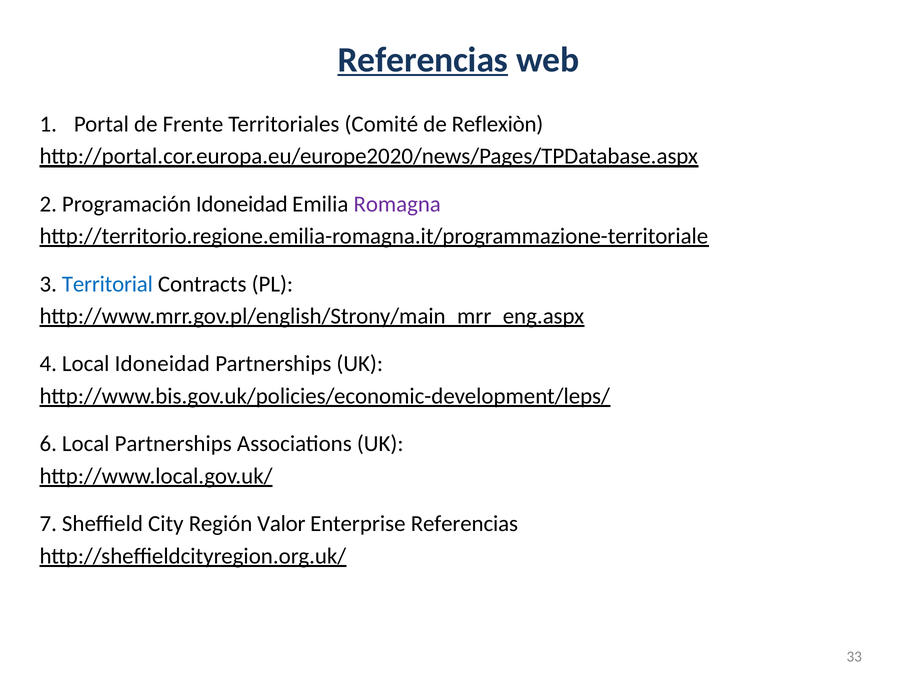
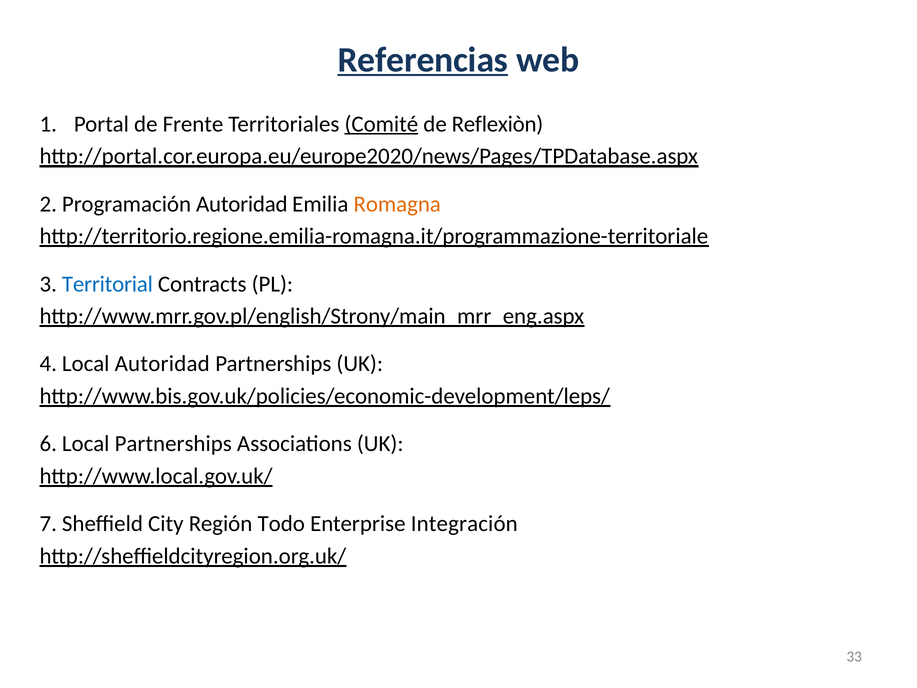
Comité underline: none -> present (381, 124)
Programación Idoneidad: Idoneidad -> Autoridad (242, 204)
Romagna colour: purple -> orange (397, 204)
Local Idoneidad: Idoneidad -> Autoridad (162, 364)
Valor: Valor -> Todo (281, 524)
Enterprise Referencias: Referencias -> Integración (464, 524)
